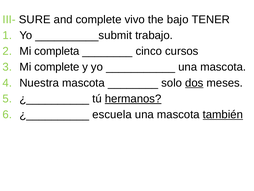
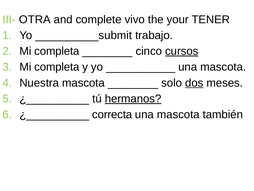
SURE: SURE -> OTRA (35, 19)
bajo: bajo -> your (178, 19)
cursos underline: none -> present (182, 51)
complete: complete -> completa (57, 67)
escuela: escuela -> correcta (112, 114)
también underline: present -> none (223, 114)
